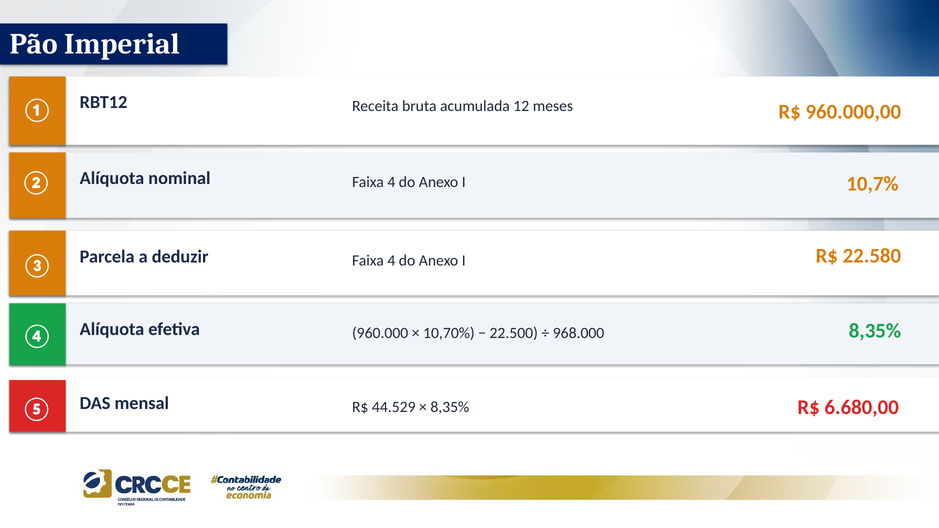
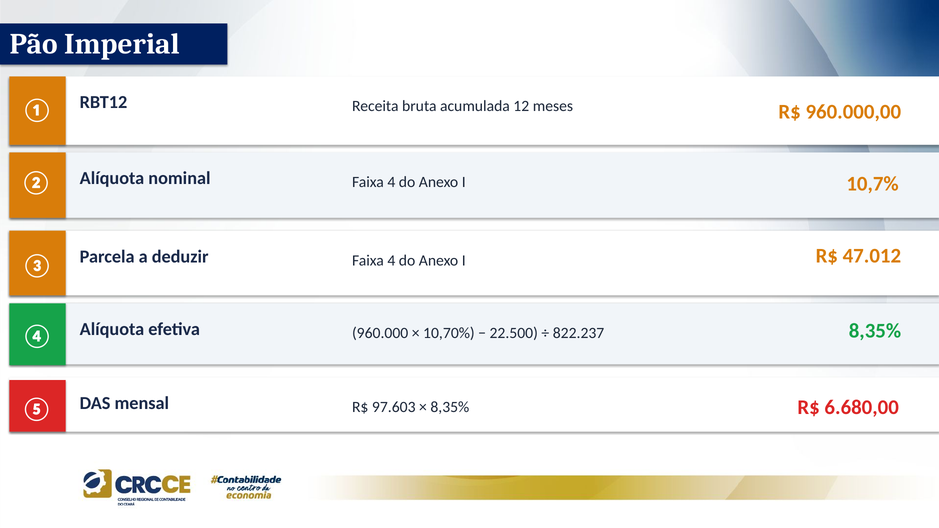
22.580: 22.580 -> 47.012 (872, 256)
968.000: 968.000 -> 822.237 (579, 333)
44.529: 44.529 -> 97.603 (394, 407)
